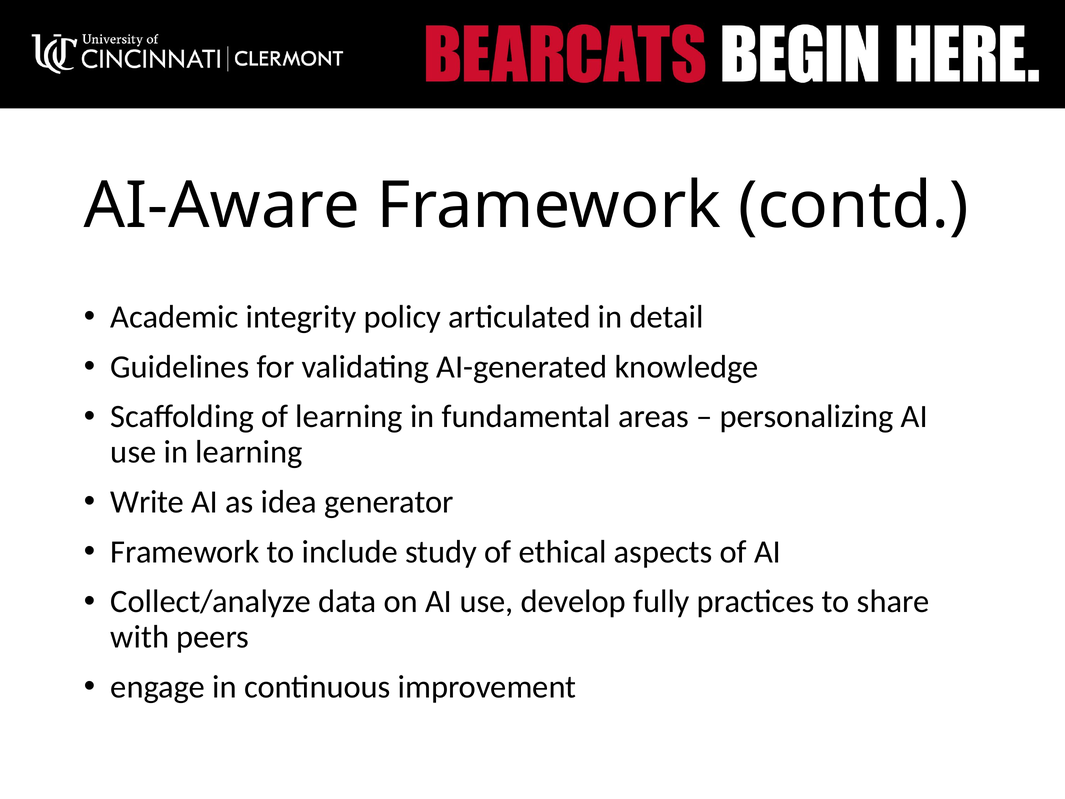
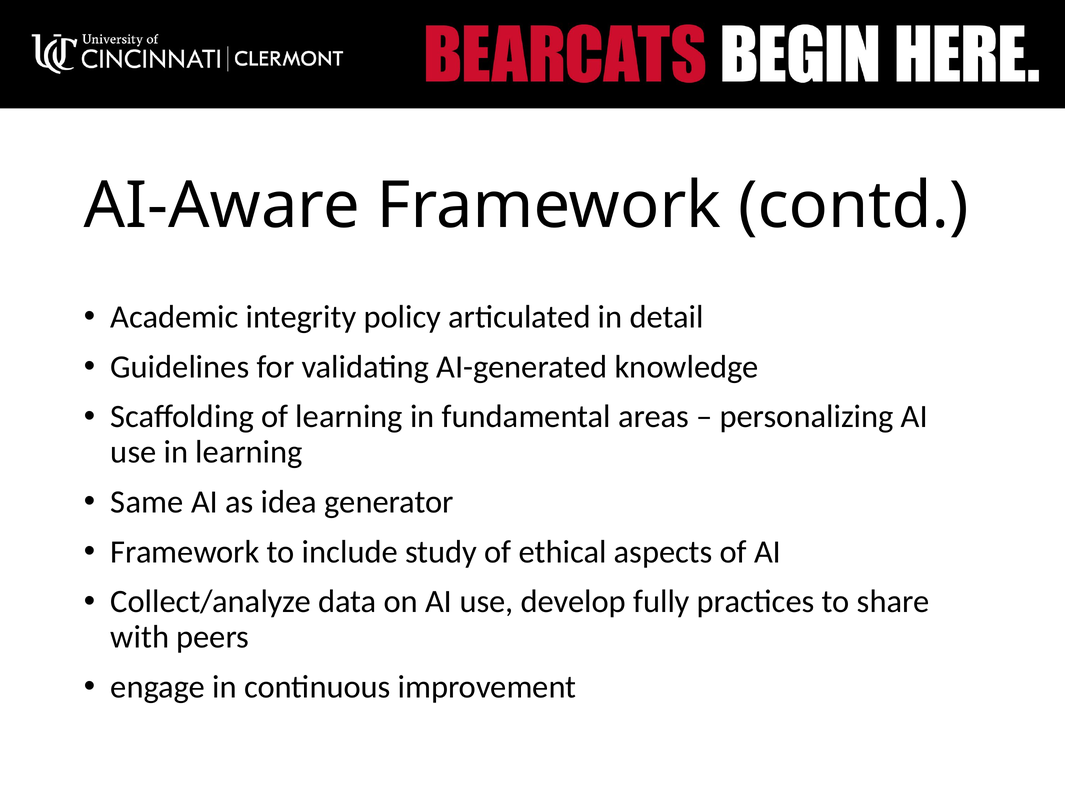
Write: Write -> Same (147, 502)
